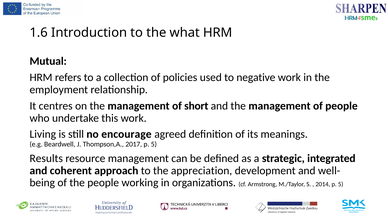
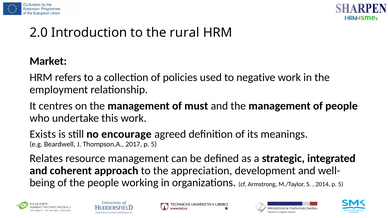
1.6: 1.6 -> 2.0 (39, 33)
what: what -> rural (185, 33)
Mutual: Mutual -> Market (48, 61)
short: short -> must (196, 106)
Living: Living -> Exists (43, 134)
Results: Results -> Relates (46, 159)
